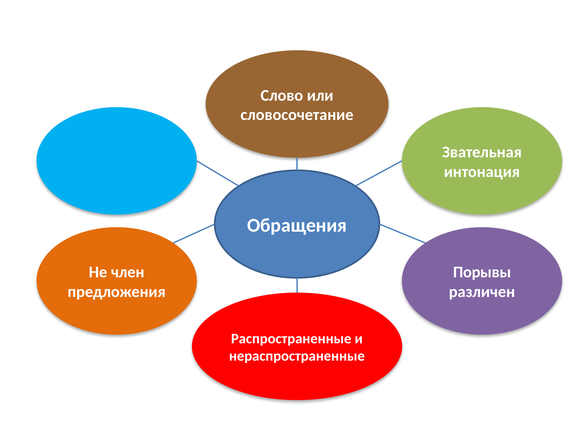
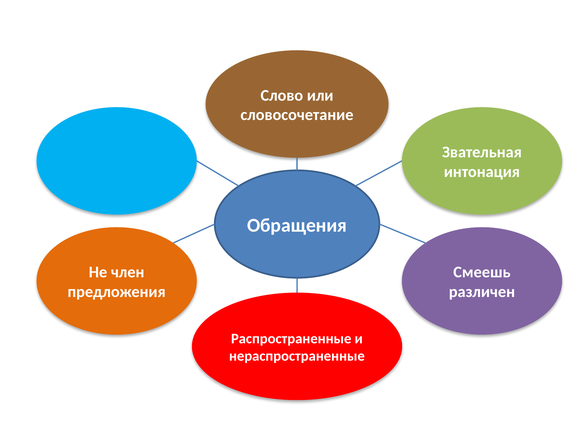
Порывы: Порывы -> Смеешь (482, 272)
